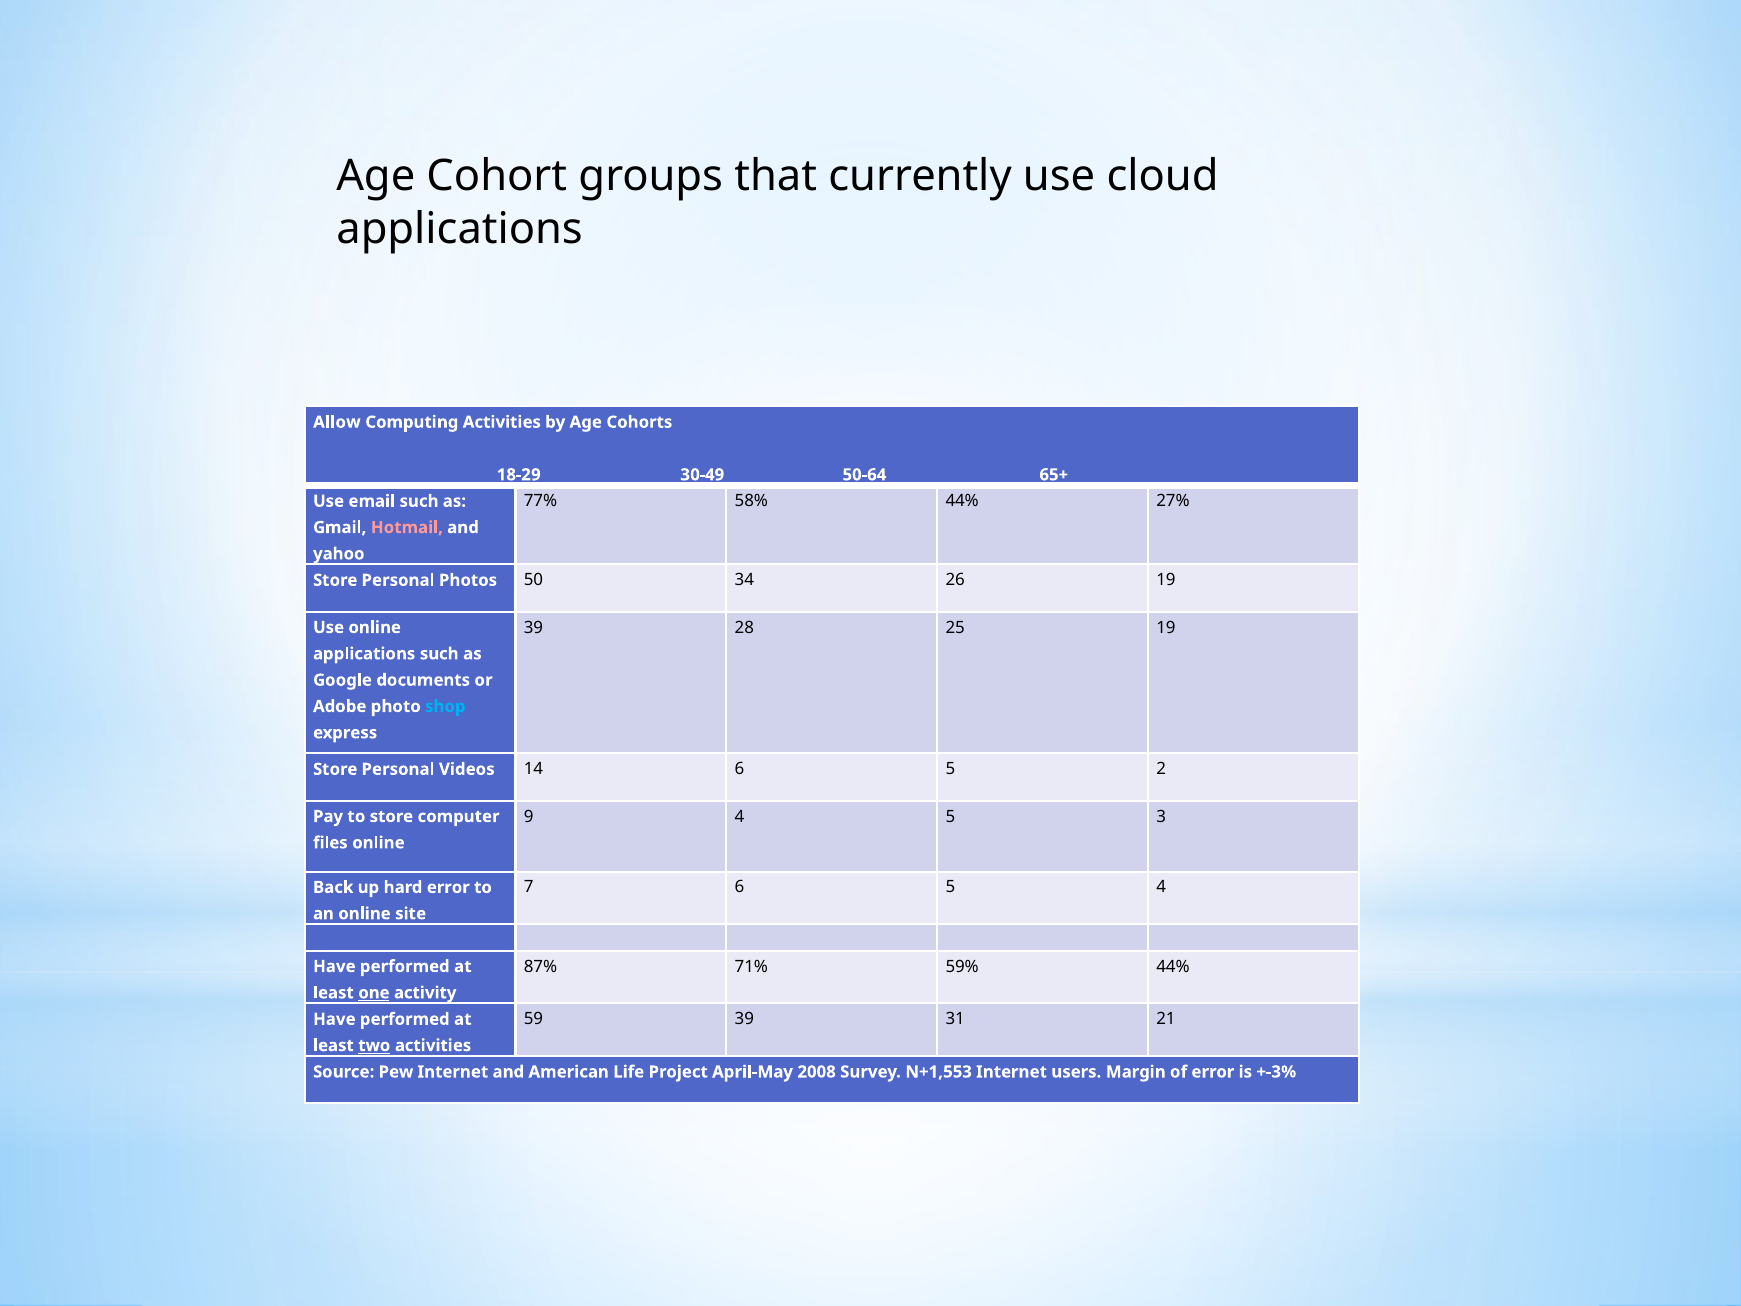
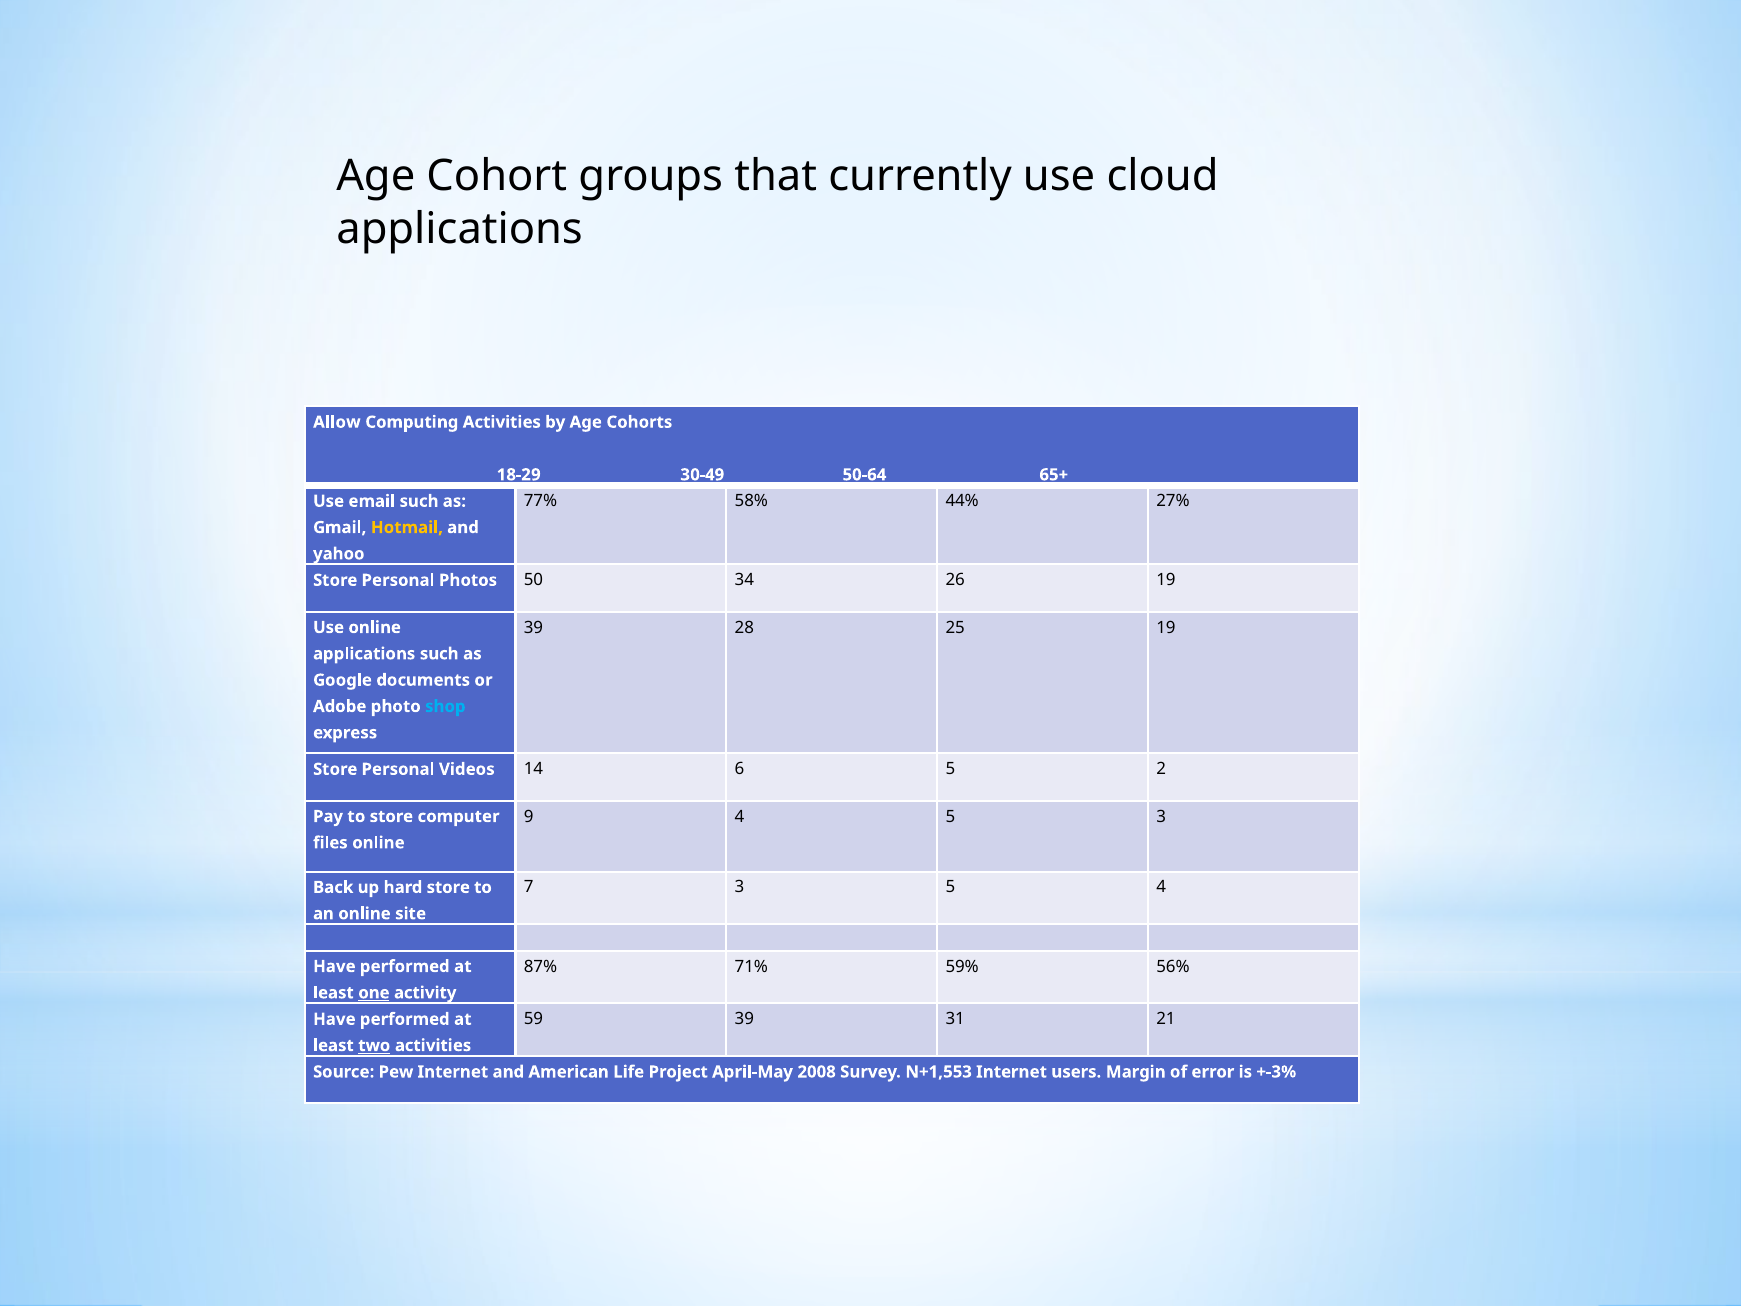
Hotmail colour: pink -> yellow (407, 527)
7 6: 6 -> 3 (740, 887)
hard error: error -> store (448, 887)
59% 44%: 44% -> 56% (1173, 966)
